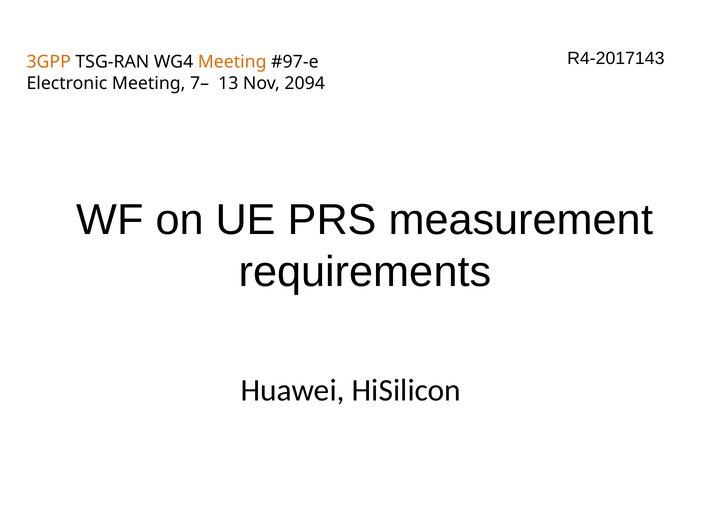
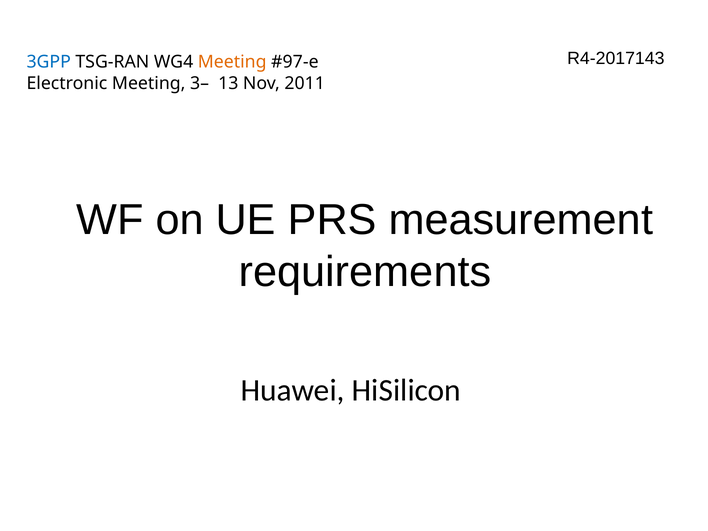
3GPP colour: orange -> blue (49, 62)
7–: 7– -> 3– (200, 83)
2094: 2094 -> 2011 (305, 83)
